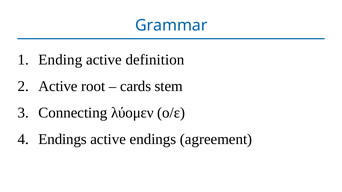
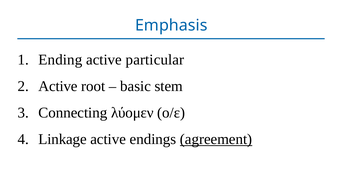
Grammar: Grammar -> Emphasis (171, 25)
definition: definition -> particular (155, 60)
cards: cards -> basic (136, 86)
Endings: Endings -> Linkage (63, 139)
agreement underline: none -> present (216, 139)
